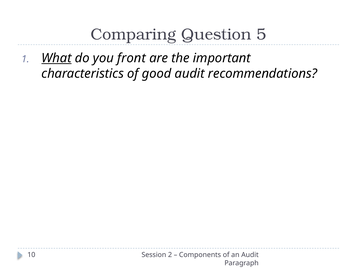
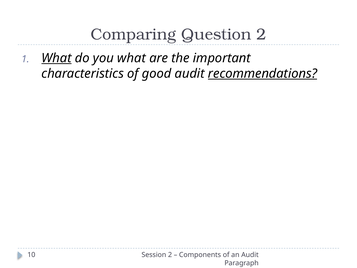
Question 5: 5 -> 2 (261, 34)
you front: front -> what (131, 58)
recommendations underline: none -> present (263, 73)
